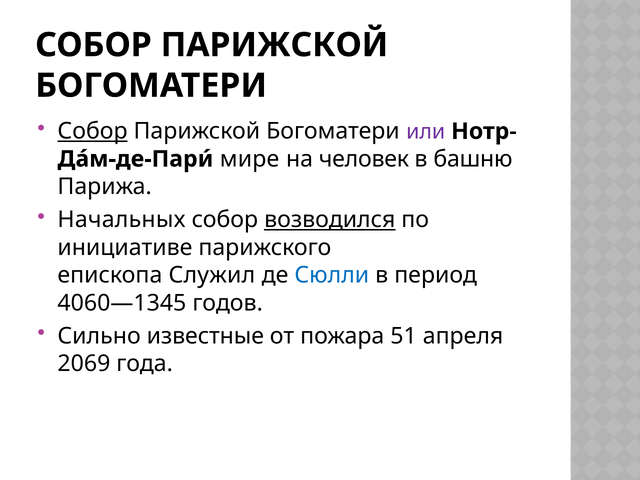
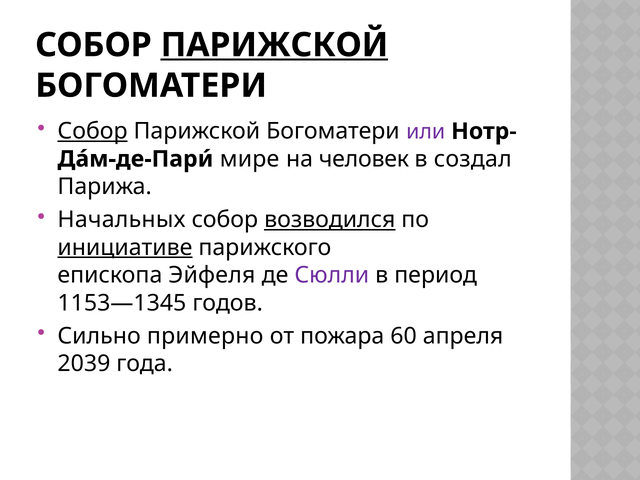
ПАРИЖСКОЙ underline: none -> present (274, 45)
башню: башню -> создал (473, 159)
инициативе underline: none -> present (125, 247)
Служил: Служил -> Эйфеля (212, 275)
Сюлли colour: blue -> purple (332, 275)
4060—1345: 4060—1345 -> 1153—1345 (122, 303)
известные: известные -> примерно (205, 336)
51: 51 -> 60 (404, 336)
2069: 2069 -> 2039 (84, 364)
